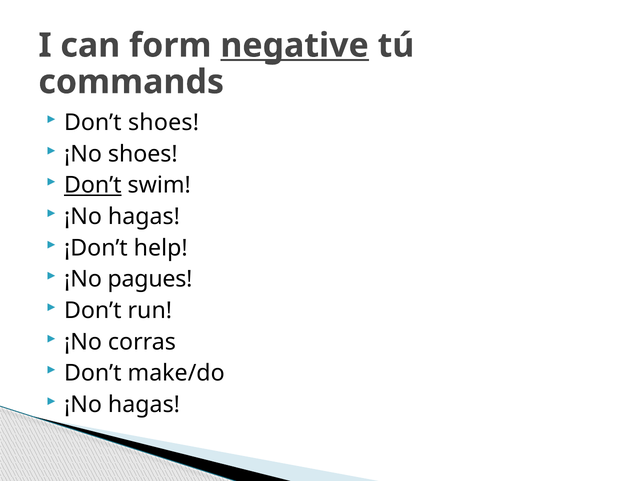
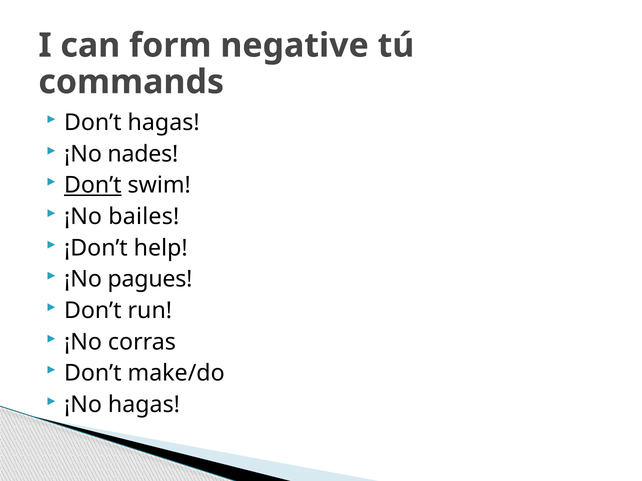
negative underline: present -> none (295, 46)
Don’t shoes: shoes -> hagas (164, 123)
¡No shoes: shoes -> nades (143, 154)
hagas: hagas -> bailes (144, 217)
